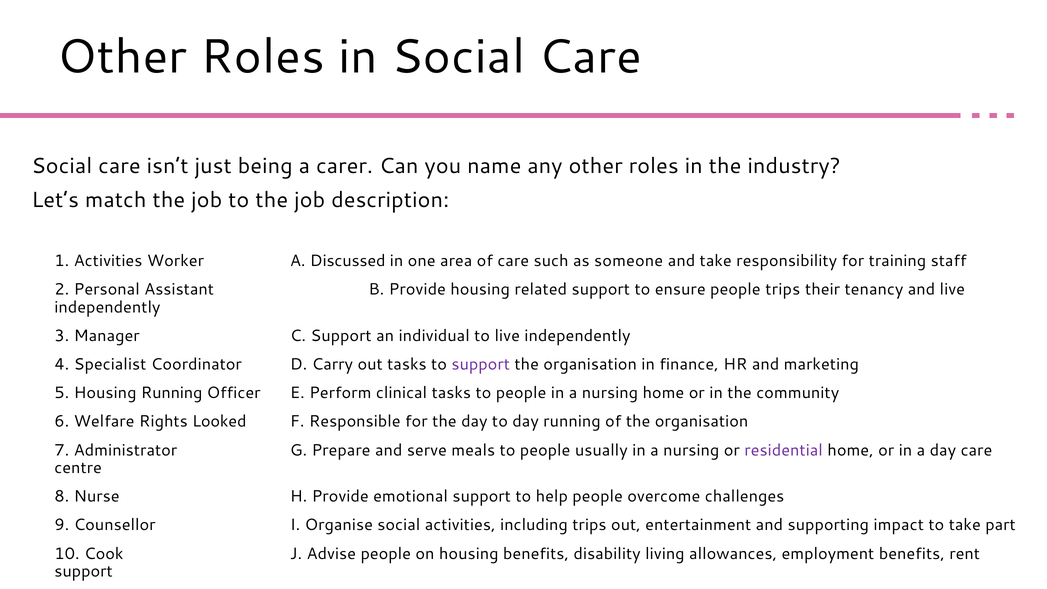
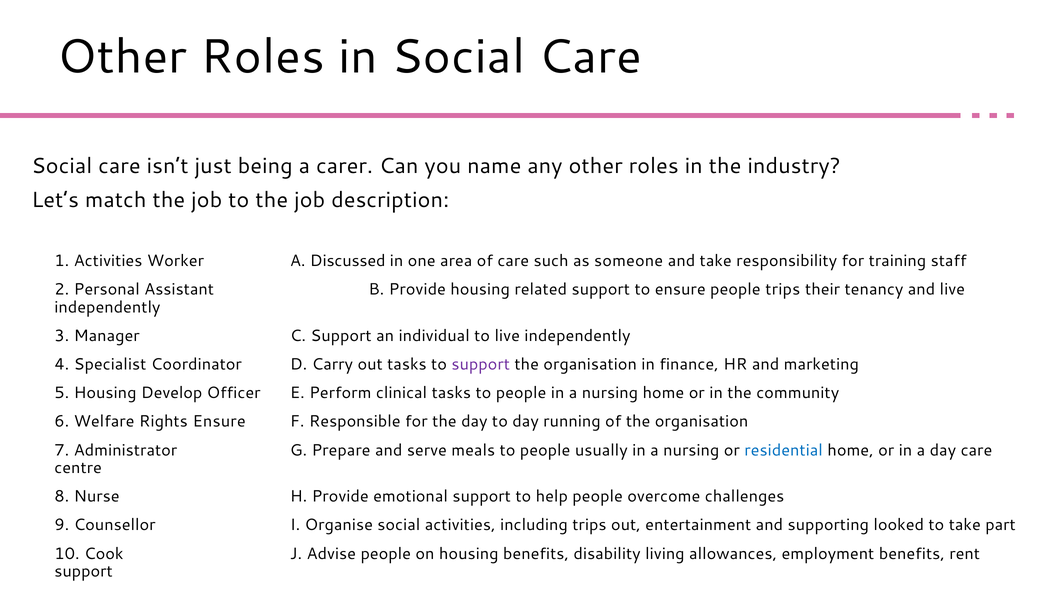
Housing Running: Running -> Develop (172, 393)
Rights Looked: Looked -> Ensure (219, 422)
residential colour: purple -> blue (784, 450)
impact: impact -> looked (899, 525)
